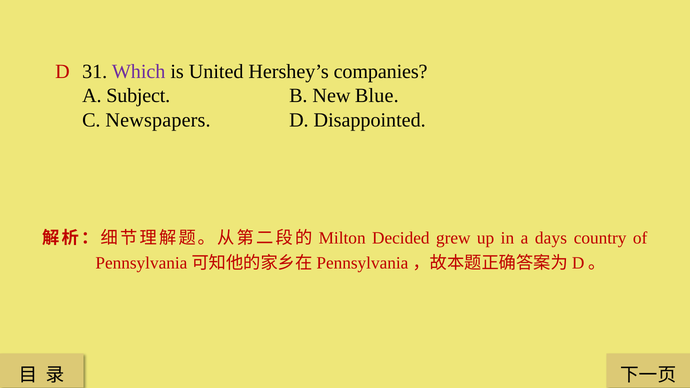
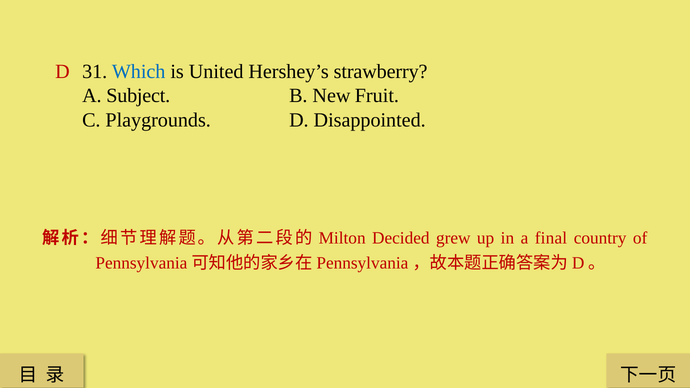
Which colour: purple -> blue (139, 72)
companies: companies -> strawberry (381, 72)
Blue: Blue -> Fruit (377, 96)
Newspapers: Newspapers -> Playgrounds (158, 120)
days: days -> final (551, 238)
